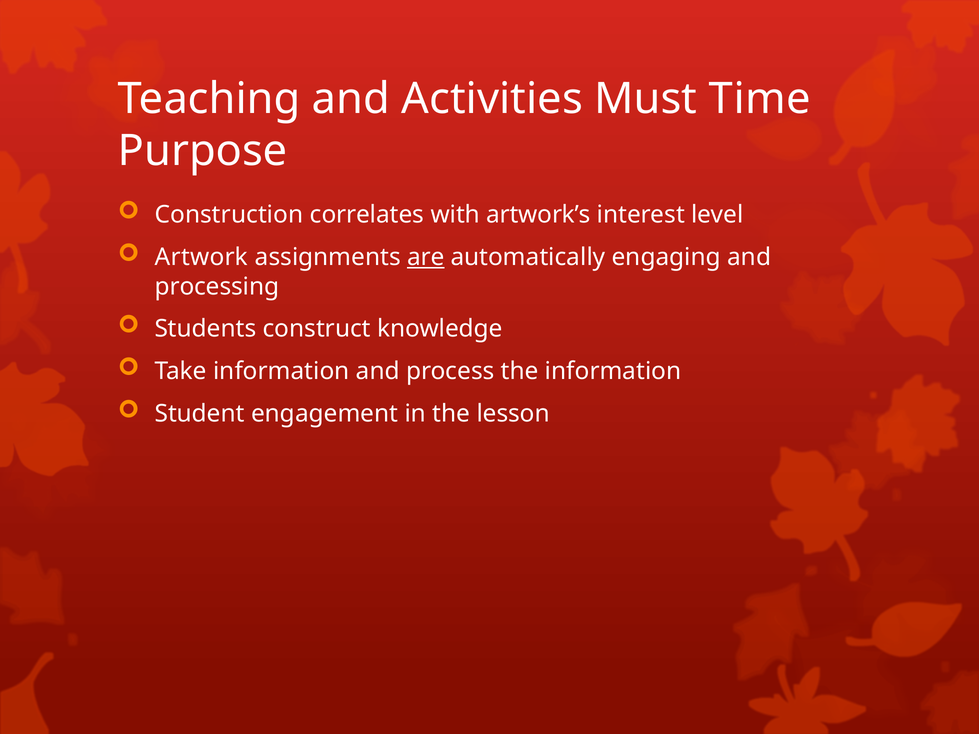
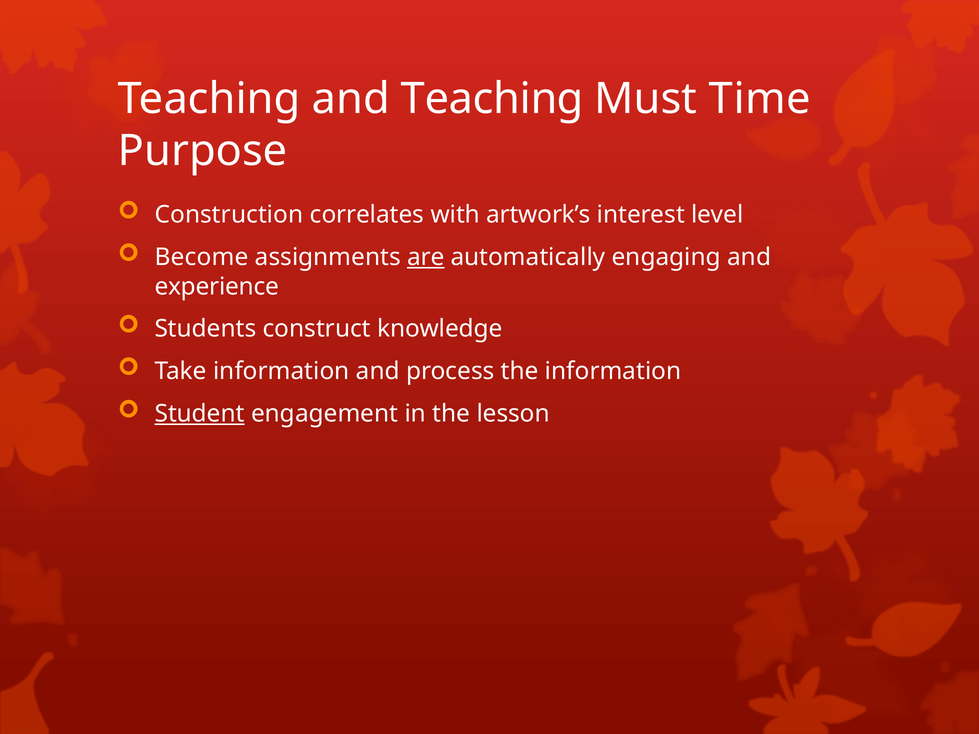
and Activities: Activities -> Teaching (492, 99)
Artwork: Artwork -> Become (201, 257)
processing: processing -> experience (217, 287)
Student underline: none -> present (200, 414)
